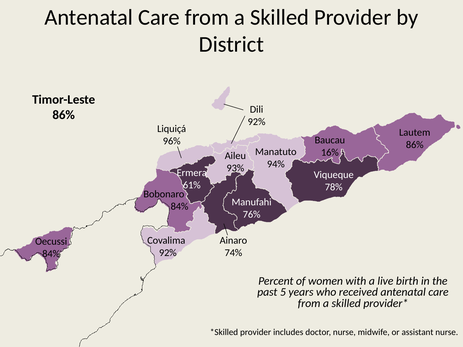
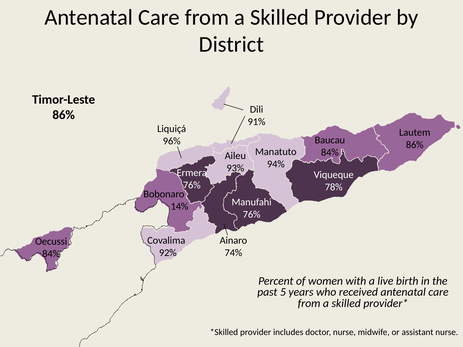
92%: 92% -> 91% (257, 122)
16%: 16% -> 84% (330, 153)
61%: 61% -> 76% (192, 185)
84%: 84% -> 14% (180, 207)
